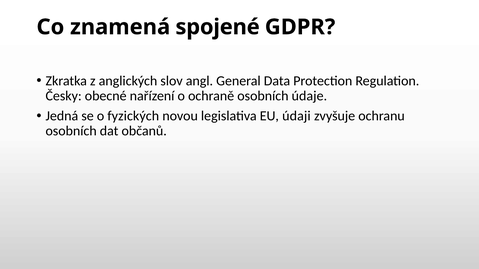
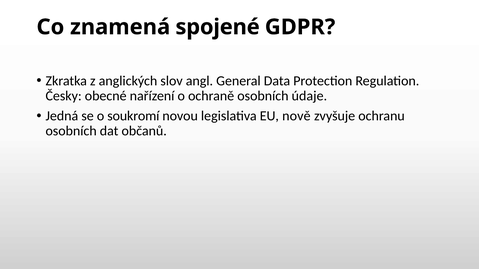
fyzických: fyzických -> soukromí (133, 116)
údaji: údaji -> nově (296, 116)
